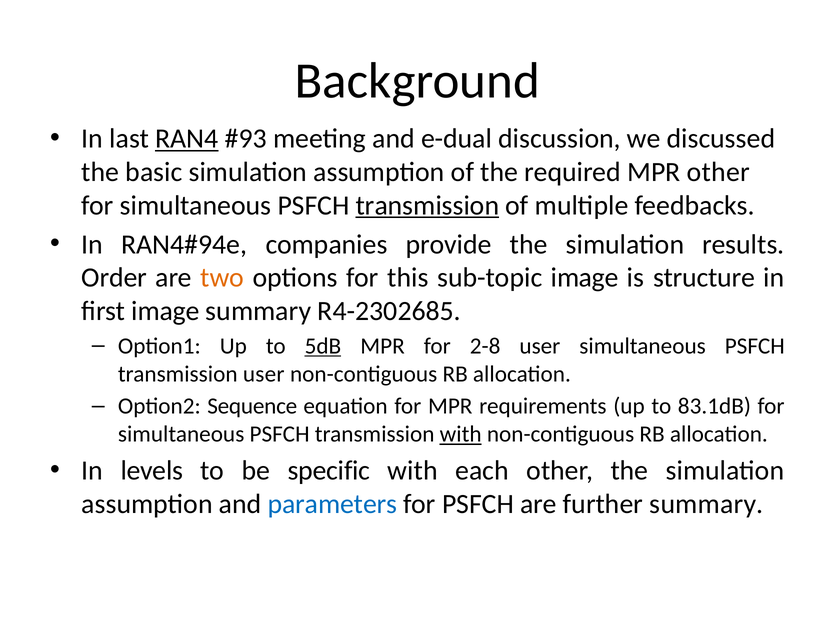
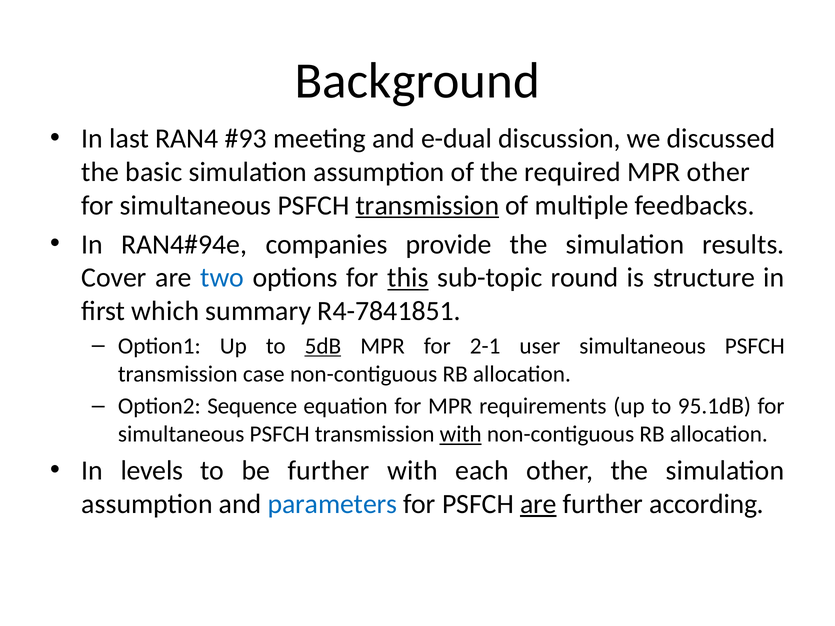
RAN4 underline: present -> none (187, 139)
Order: Order -> Cover (114, 278)
two colour: orange -> blue (222, 278)
this underline: none -> present (408, 278)
sub-topic image: image -> round (585, 278)
first image: image -> which (165, 311)
R4-2302685: R4-2302685 -> R4-7841851 (389, 311)
2-8: 2-8 -> 2-1 (485, 346)
transmission user: user -> case (264, 374)
83.1dB: 83.1dB -> 95.1dB (714, 406)
be specific: specific -> further (329, 471)
are underline: none -> present (539, 504)
further summary: summary -> according (707, 504)
